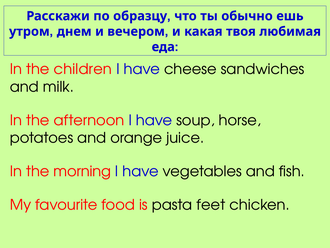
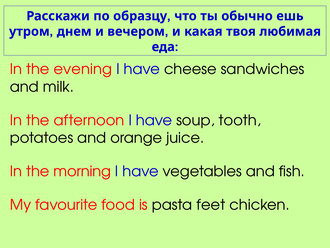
children: children -> evening (83, 69)
horse: horse -> tooth (240, 120)
